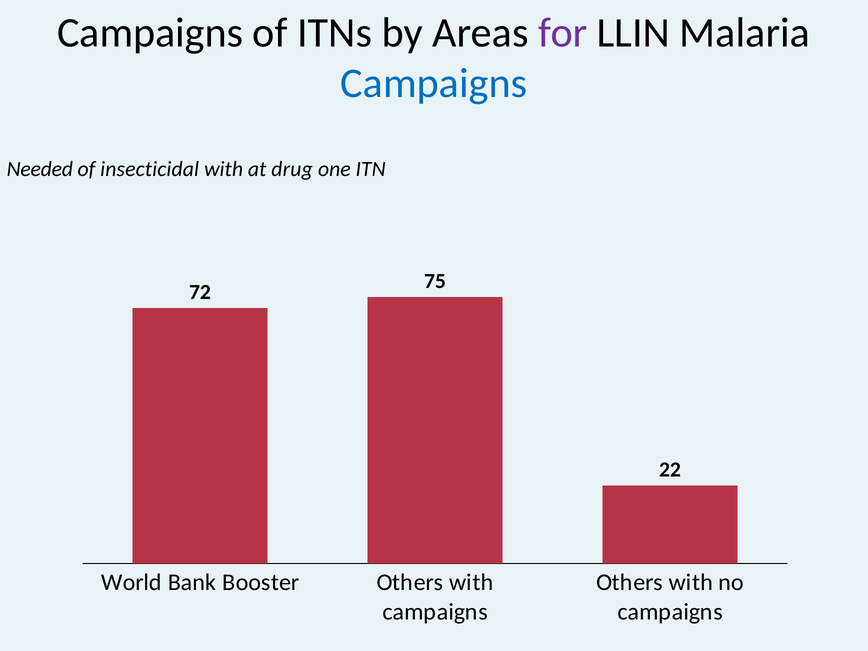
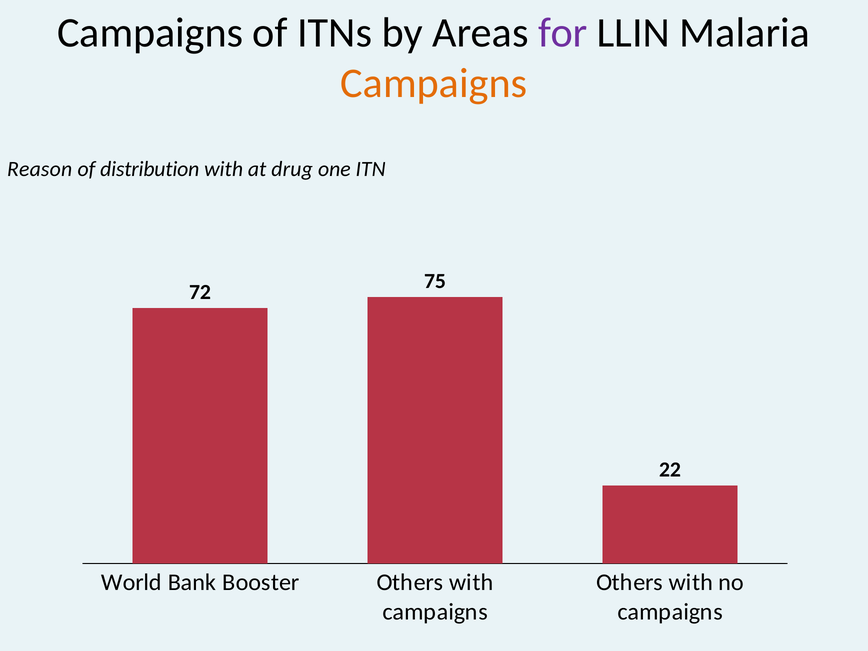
Campaigns colour: blue -> orange (434, 83)
Needed: Needed -> Reason (40, 169)
insecticidal: insecticidal -> distribution (150, 169)
